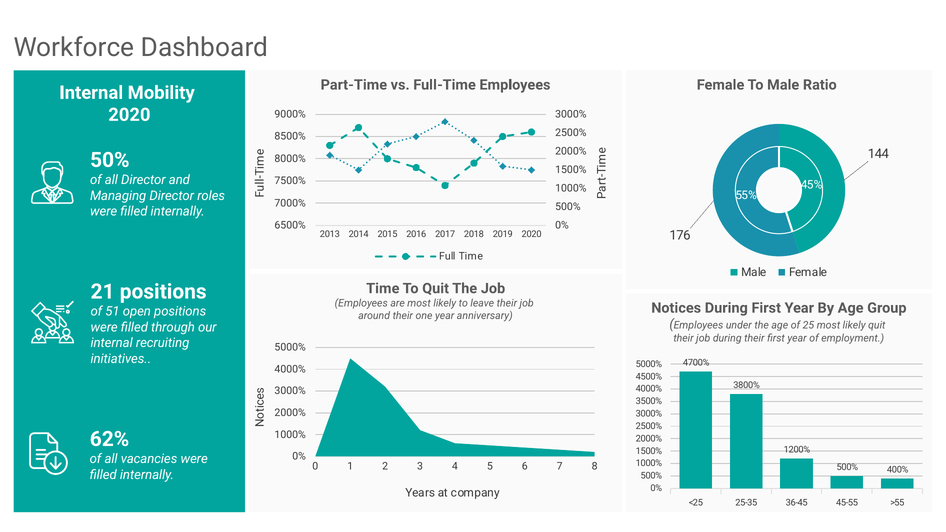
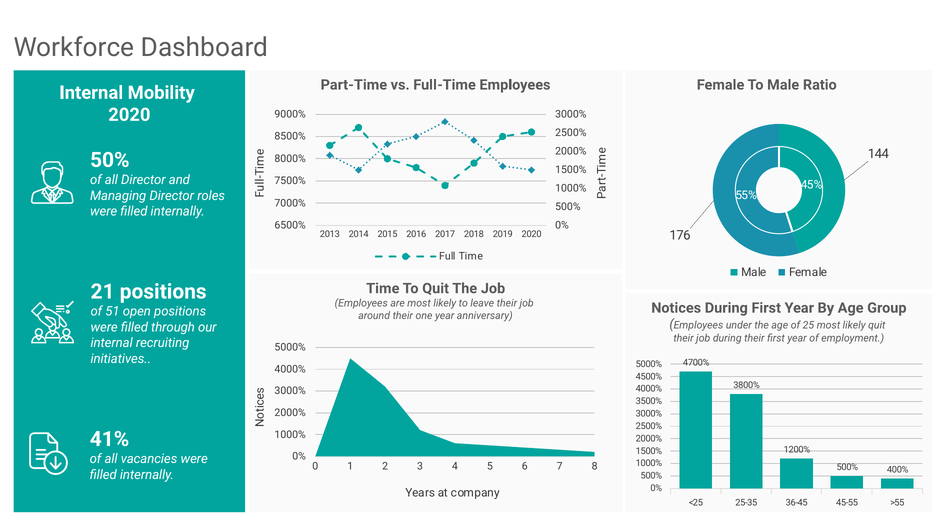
62%: 62% -> 41% (109, 439)
